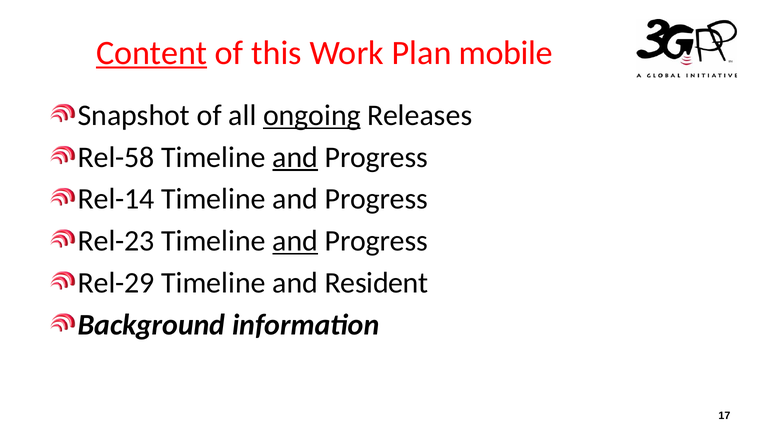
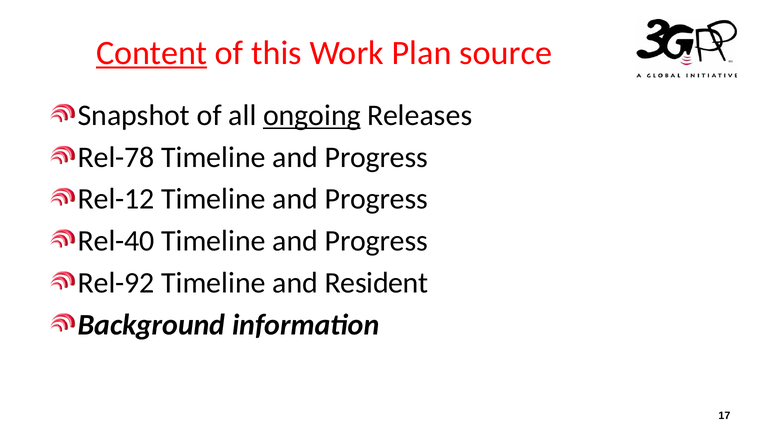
mobile: mobile -> source (506, 53)
Rel-58: Rel-58 -> Rel-78 (116, 157)
and underline: present -> none (295, 157)
Rel-14: Rel-14 -> Rel-12 (116, 199)
Rel-23: Rel-23 -> Rel-40 (116, 241)
and underline: present -> none (295, 241)
Rel-29: Rel-29 -> Rel-92 (116, 283)
